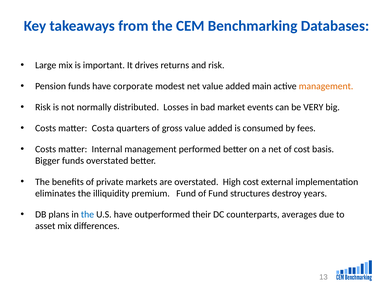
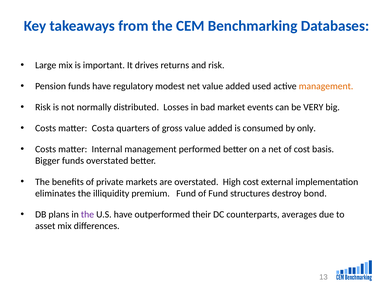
corporate: corporate -> regulatory (133, 86)
main: main -> used (262, 86)
fees: fees -> only (306, 128)
years: years -> bond (315, 194)
the colour: blue -> purple (87, 215)
